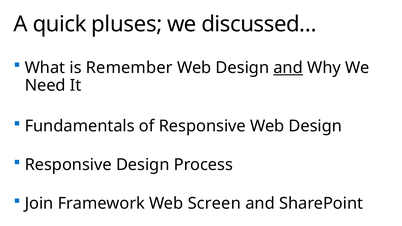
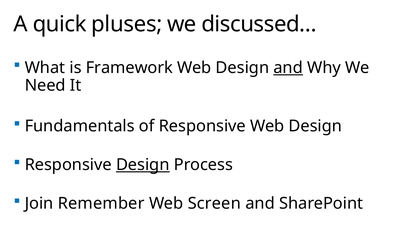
Remember: Remember -> Framework (129, 68)
Design underline: none -> present (143, 165)
Framework: Framework -> Remember (101, 204)
